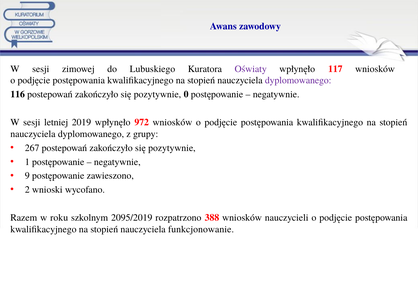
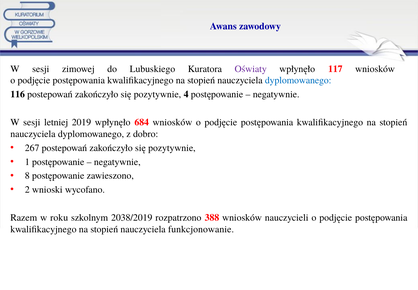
dyplomowanego colour: purple -> blue (298, 80)
0: 0 -> 4 (186, 94)
972: 972 -> 684 (142, 122)
grupy: grupy -> dobro (146, 134)
9: 9 -> 8 (27, 175)
2095/2019: 2095/2019 -> 2038/2019 (132, 217)
